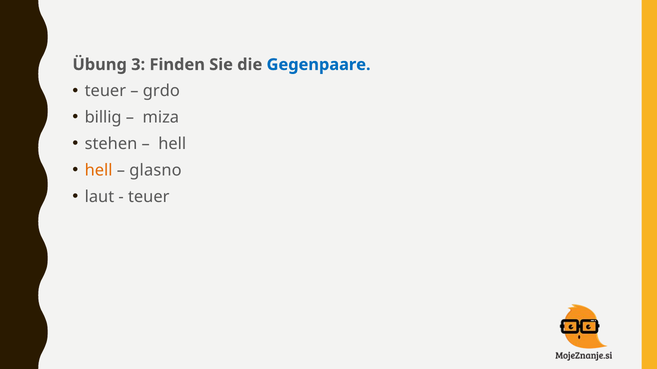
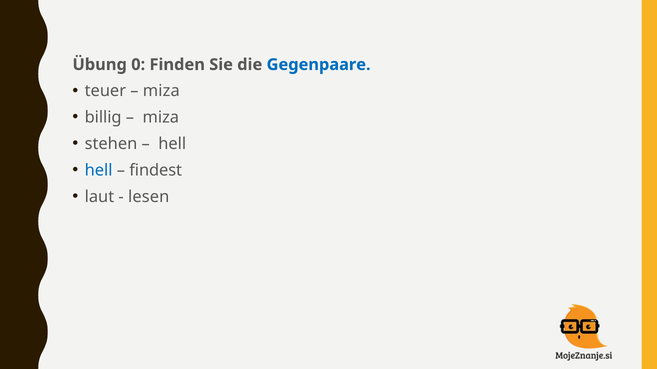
3: 3 -> 0 (138, 65)
grdo: grdo -> miza (161, 91)
hell colour: orange -> blue (99, 171)
glasno: glasno -> findest (156, 171)
teuer: teuer -> lesen (149, 197)
